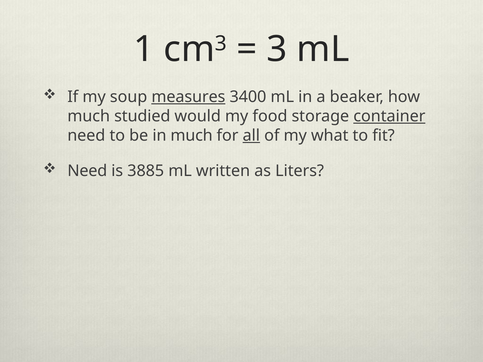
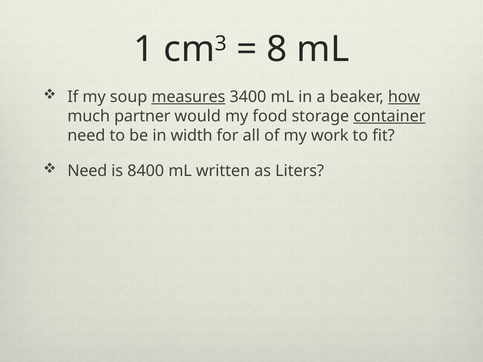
3: 3 -> 8 (277, 49)
how underline: none -> present (404, 97)
studied: studied -> partner (142, 116)
in much: much -> width (192, 136)
all underline: present -> none (251, 136)
what: what -> work (330, 136)
3885: 3885 -> 8400 (146, 171)
